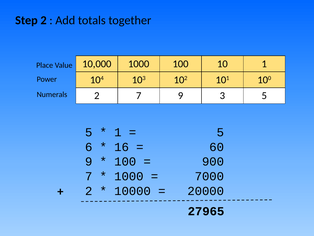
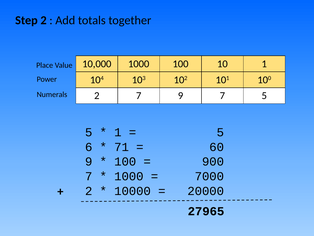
9 3: 3 -> 7 (222, 96)
16: 16 -> 71 (122, 147)
